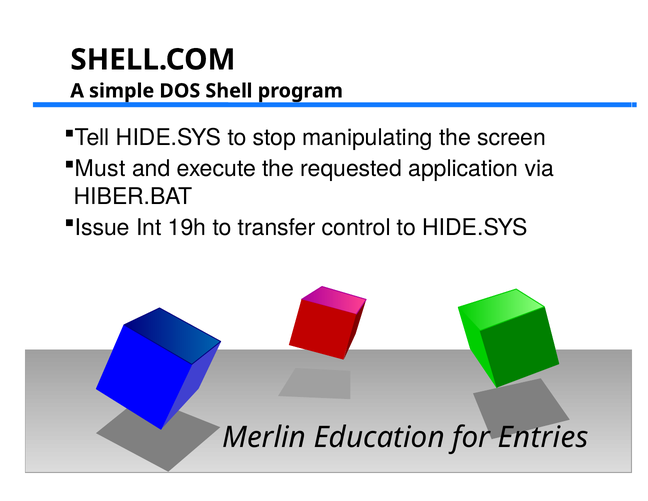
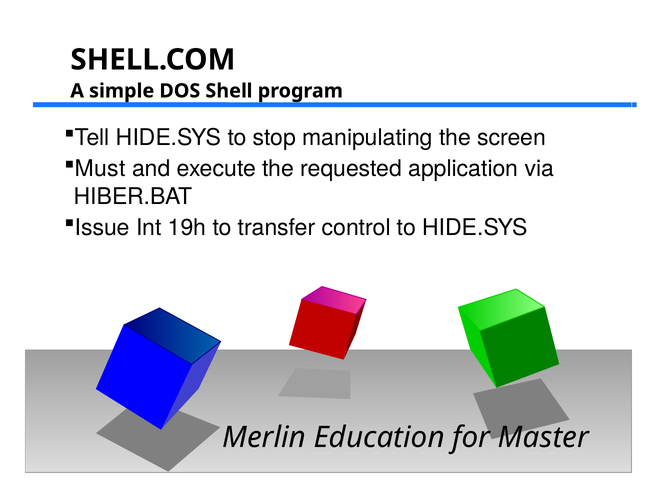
Entries: Entries -> Master (543, 437)
